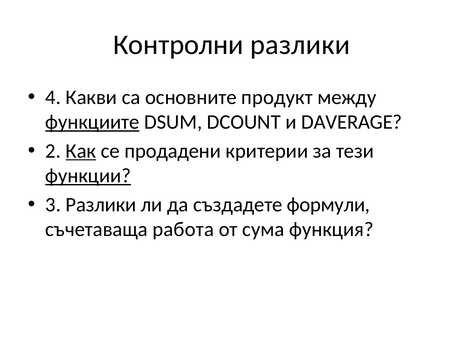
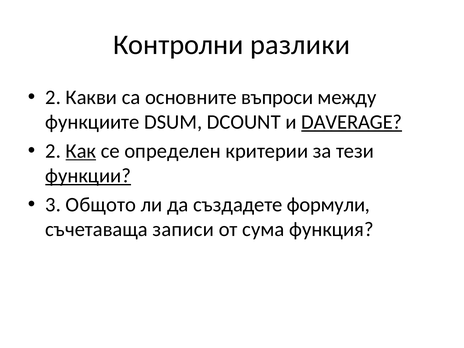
4: 4 -> 2 (53, 97)
продукт: продукт -> въпроси (277, 97)
функциите underline: present -> none (92, 122)
DAVERAGE underline: none -> present (352, 122)
продадени: продадени -> определен (173, 151)
3 Разлики: Разлики -> Общото (101, 205)
работа: работа -> записи (183, 229)
